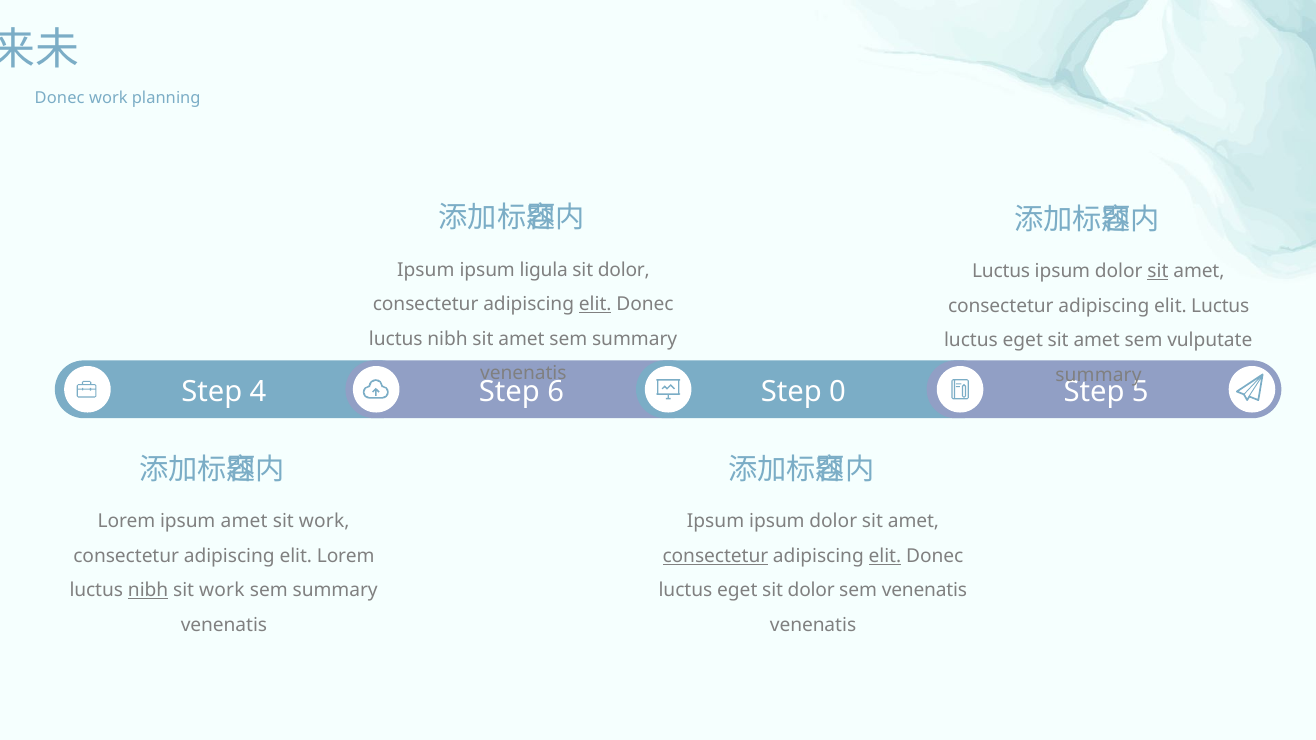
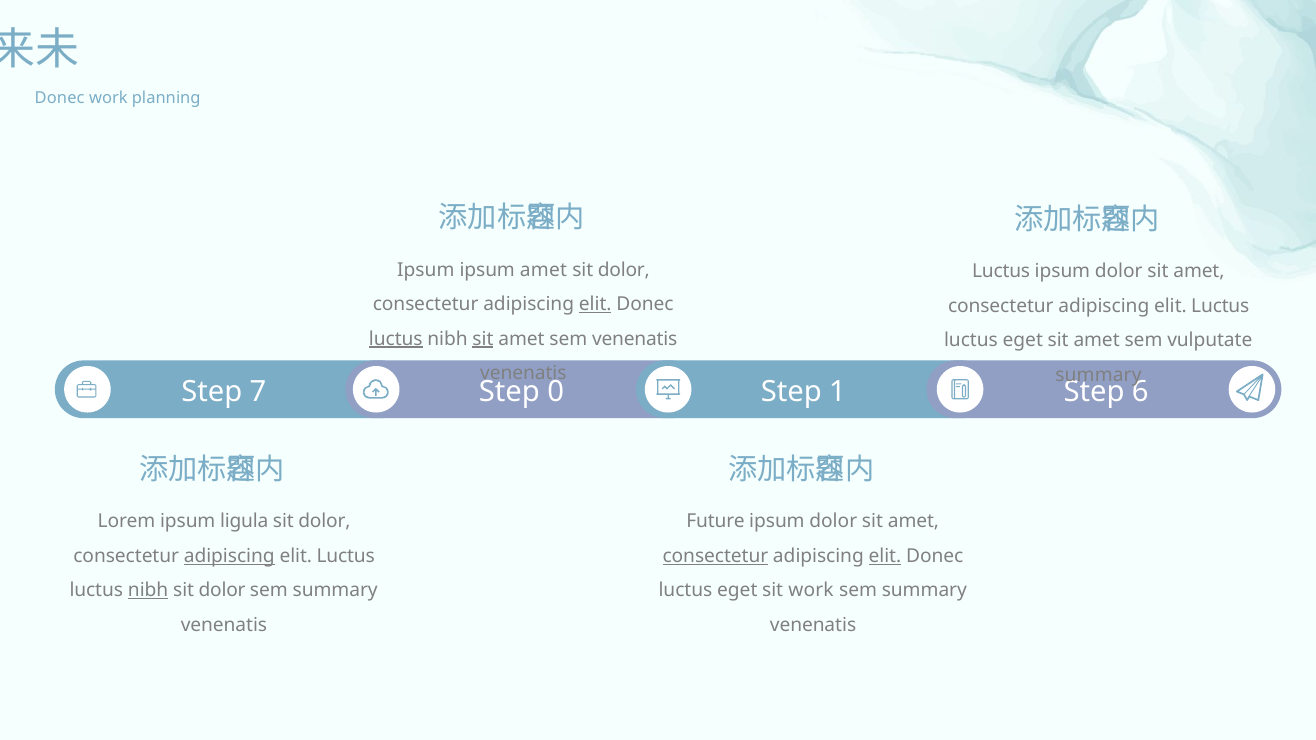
ipsum ligula: ligula -> amet (543, 270)
sit underline: present -> none (1158, 272)
luctus underline: none -> present (396, 339)
sit underline: none -> present (483, 339)
amet sem summary: summary -> venenatis (635, 339)
4: 4 -> 7 (258, 392)
6: 6 -> 0 (556, 392)
0: 0 -> 1 (838, 392)
5: 5 -> 6 (1140, 392)
ipsum amet: amet -> ligula (244, 522)
work: work -> dolor (324, 522)
Ipsum: Ipsum -> Future (716, 522)
adipiscing underline: none -> present (229, 556)
Lorem: Lorem -> Luctus (346, 556)
work: work -> dolor (222, 591)
dolor: dolor -> work (811, 591)
venenatis: venenatis -> summary (924, 591)
